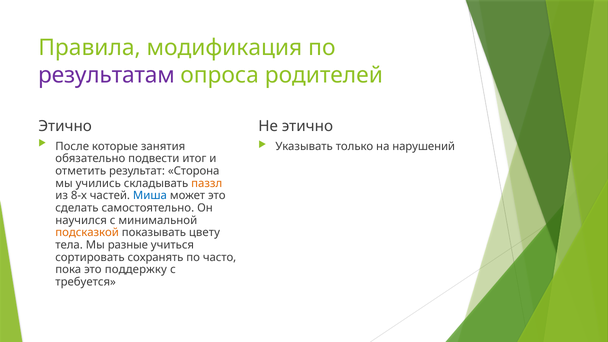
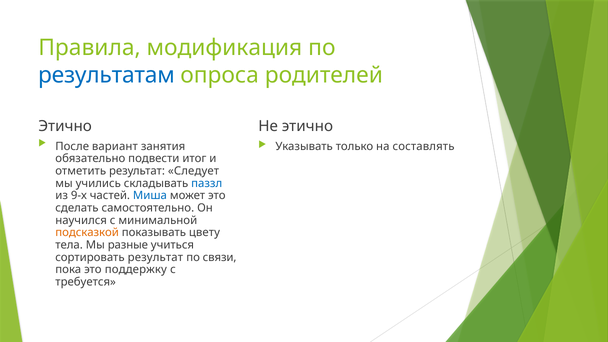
результатам colour: purple -> blue (106, 75)
которые: которые -> вариант (115, 146)
нарушений: нарушений -> составлять (424, 146)
Сторона: Сторона -> Следует (194, 171)
паззл colour: orange -> blue (207, 183)
8-х: 8-х -> 9-х (79, 196)
сортировать сохранять: сохранять -> результат (155, 257)
часто: часто -> связи (220, 257)
